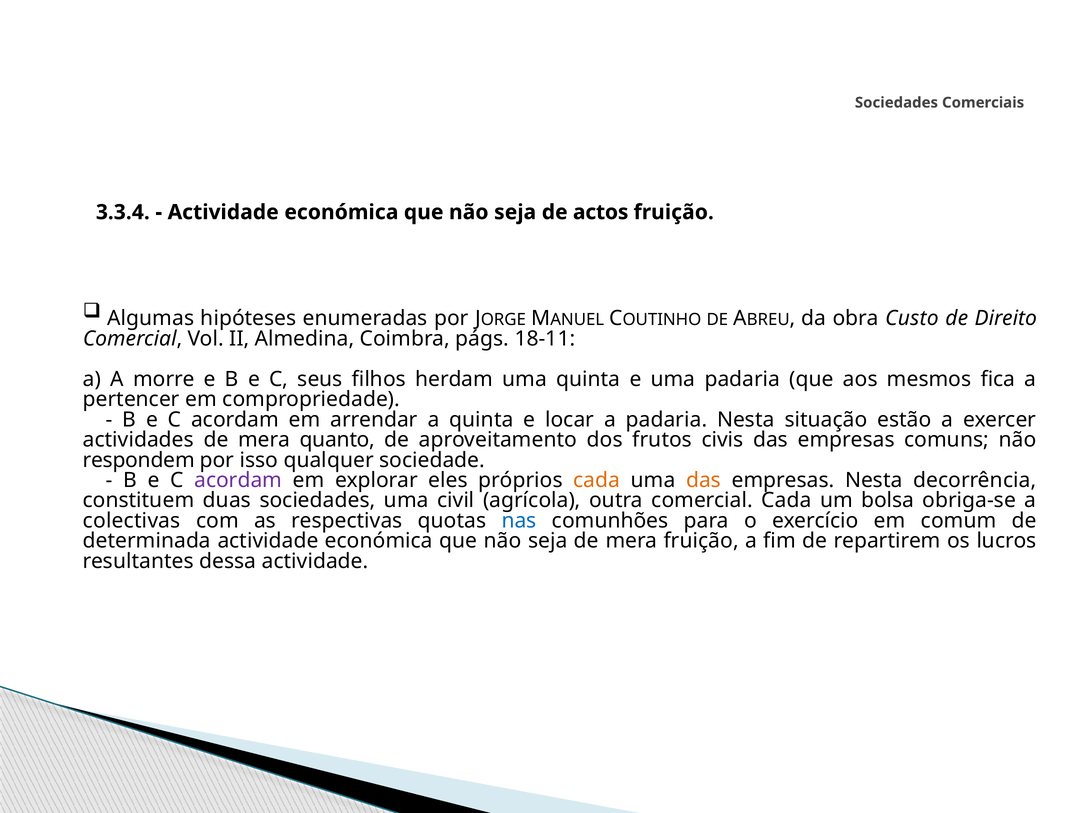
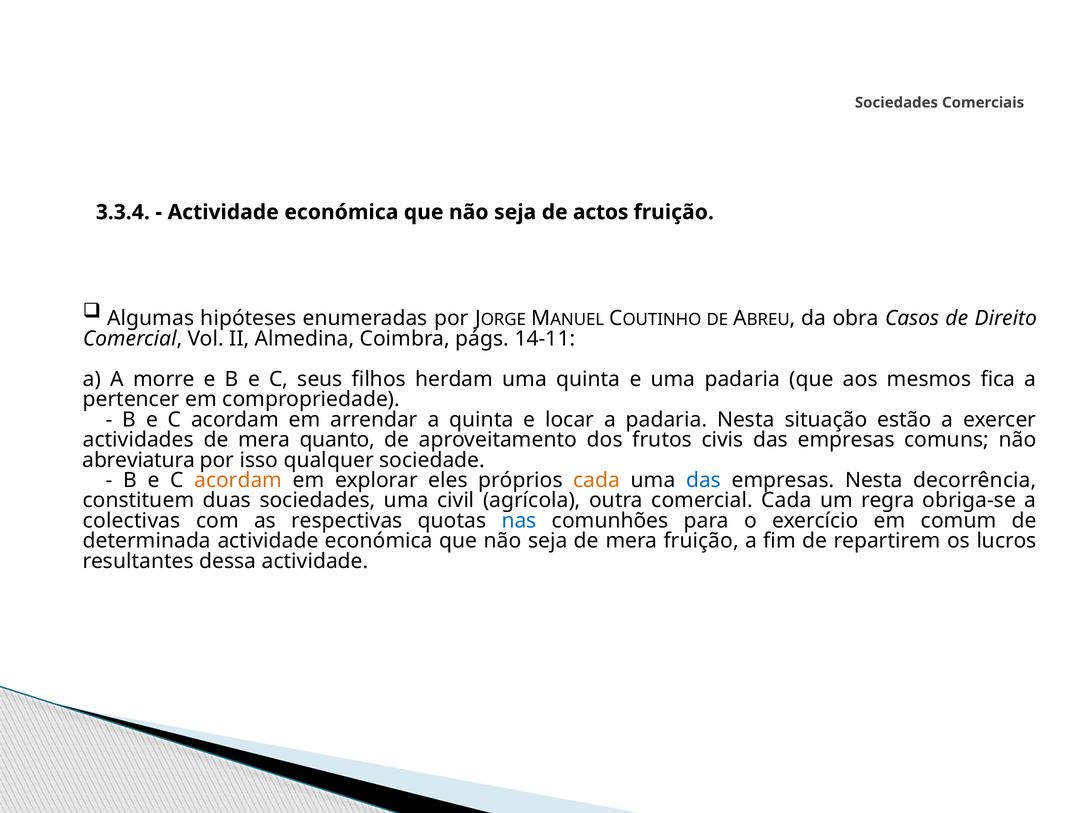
Custo: Custo -> Casos (912, 318)
18-11: 18-11 -> 14-11 (545, 339)
respondem: respondem -> abreviatura (139, 460)
acordam colour: purple -> orange (238, 480)
das colour: orange -> blue (704, 480)
bolsa: bolsa -> regra (888, 501)
